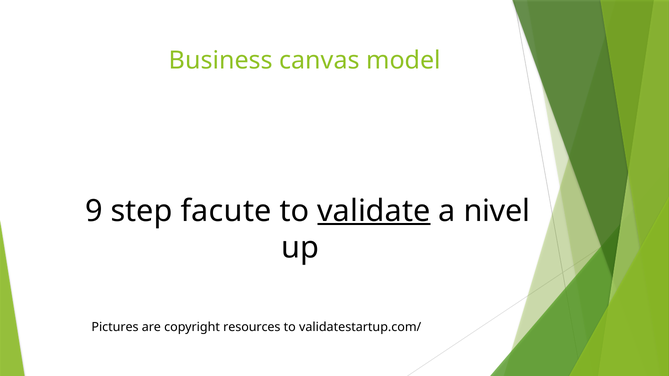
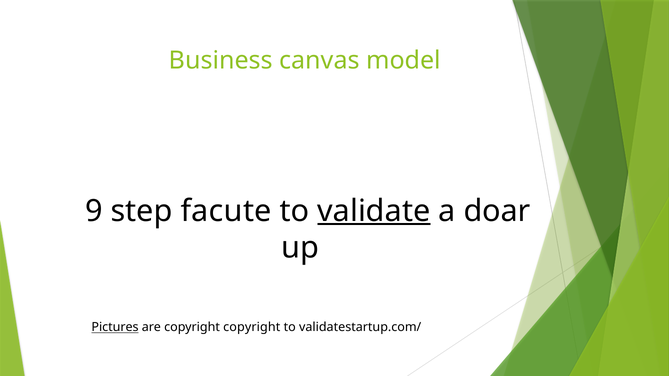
nivel: nivel -> doar (497, 211)
Pictures underline: none -> present (115, 328)
copyright resources: resources -> copyright (252, 328)
